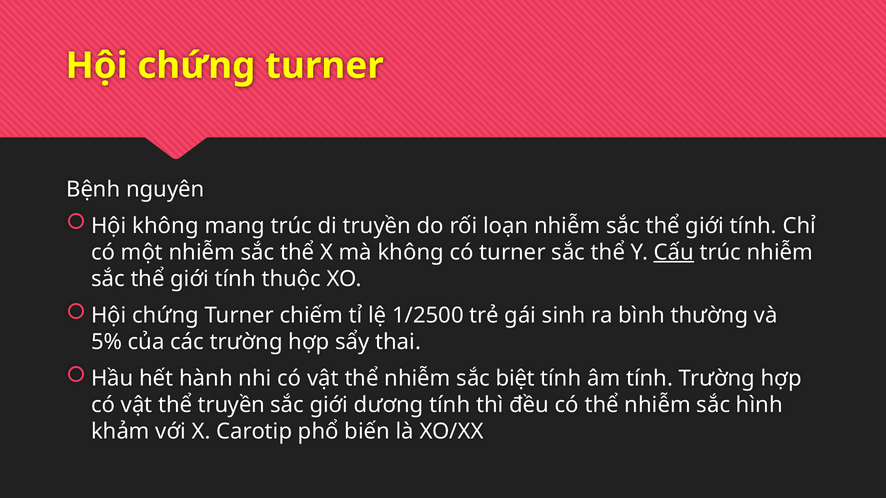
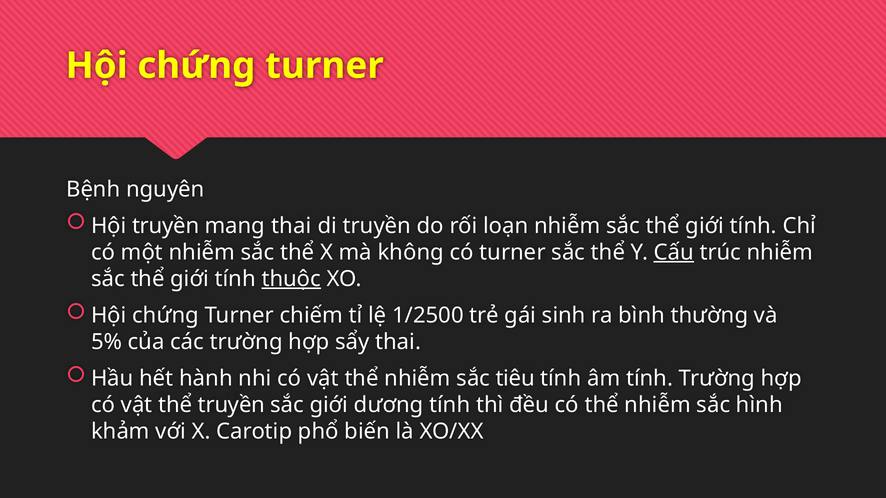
Hội không: không -> truyền (166, 226)
mang trúc: trúc -> thai (291, 226)
thuộc underline: none -> present (291, 279)
biệt: biệt -> tiêu (515, 379)
